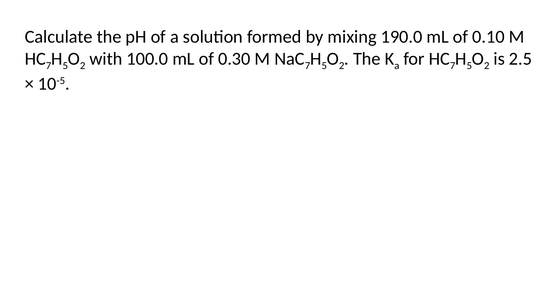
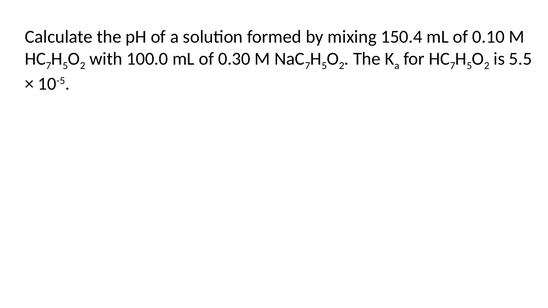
190.0: 190.0 -> 150.4 (402, 37)
2.5: 2.5 -> 5.5 (521, 59)
